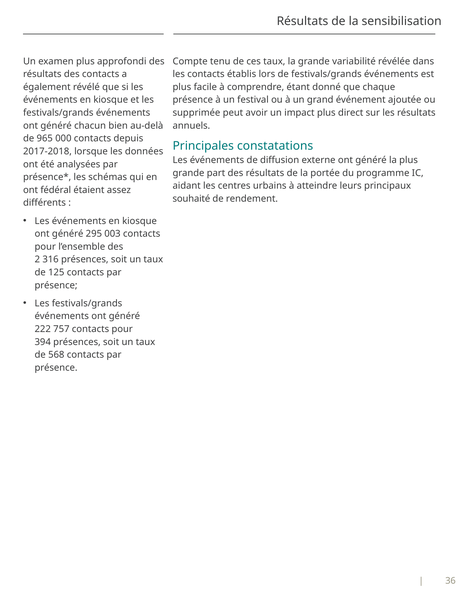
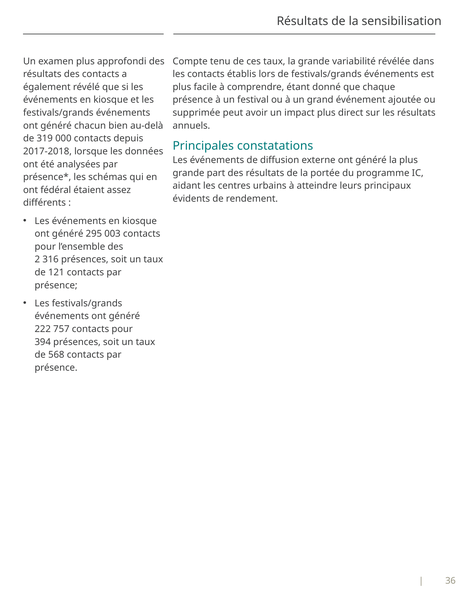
965: 965 -> 319 (45, 139)
souhaité: souhaité -> évidents (191, 199)
125: 125 -> 121 (56, 272)
